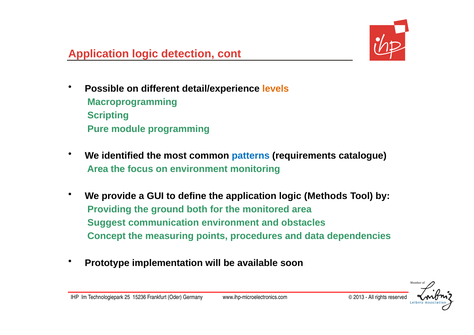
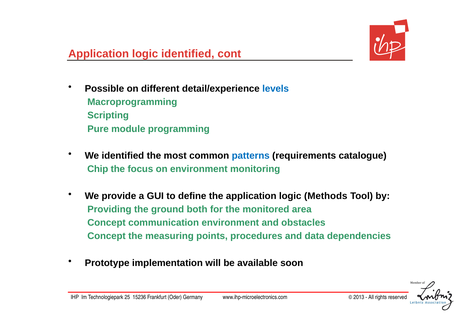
logic detection: detection -> identified (188, 54)
levels colour: orange -> blue (276, 89)
Area: Area -> Chip (98, 169)
Suggest: Suggest -> Concept (107, 223)
